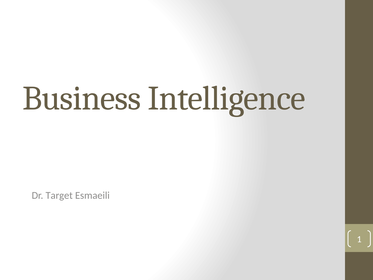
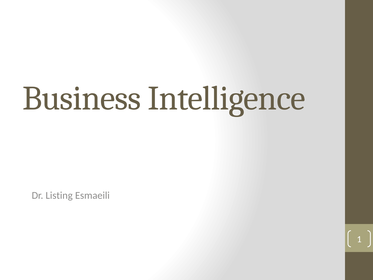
Target: Target -> Listing (59, 195)
